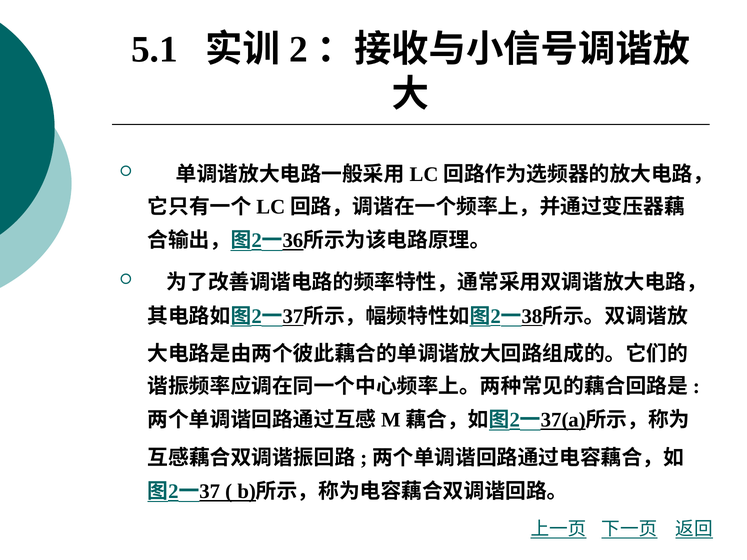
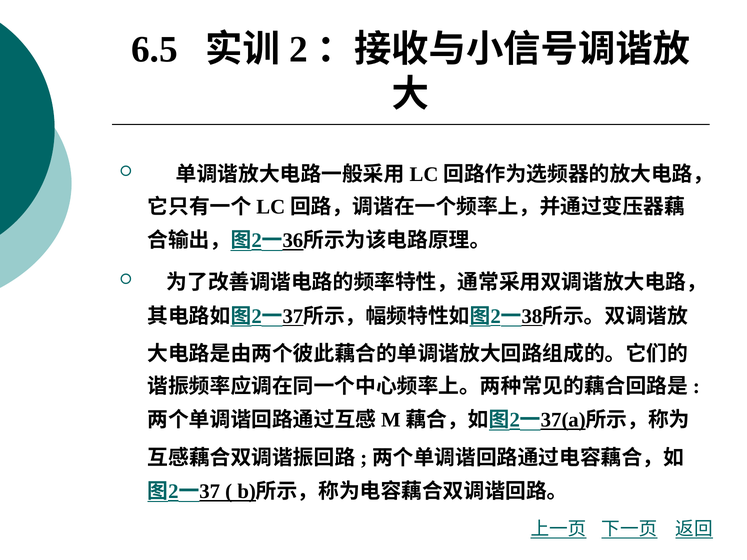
5.1: 5.1 -> 6.5 (154, 50)
